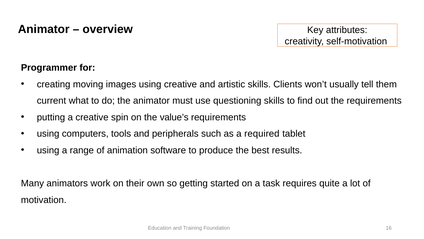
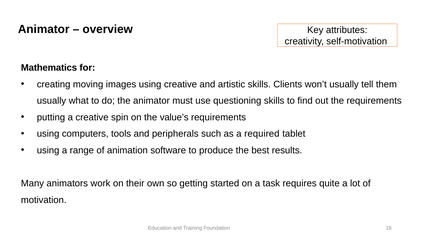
Programmer: Programmer -> Mathematics (49, 68)
current: current -> usually (51, 101)
